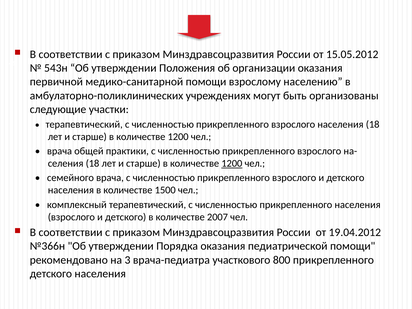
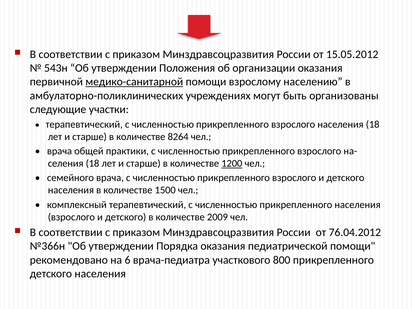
медико-санитарной underline: none -> present (134, 82)
1200: 1200 -> 8264 (178, 137)
2007: 2007 -> 2009 (217, 217)
19.04.2012: 19.04.2012 -> 76.04.2012 (355, 232)
3: 3 -> 6 (127, 260)
